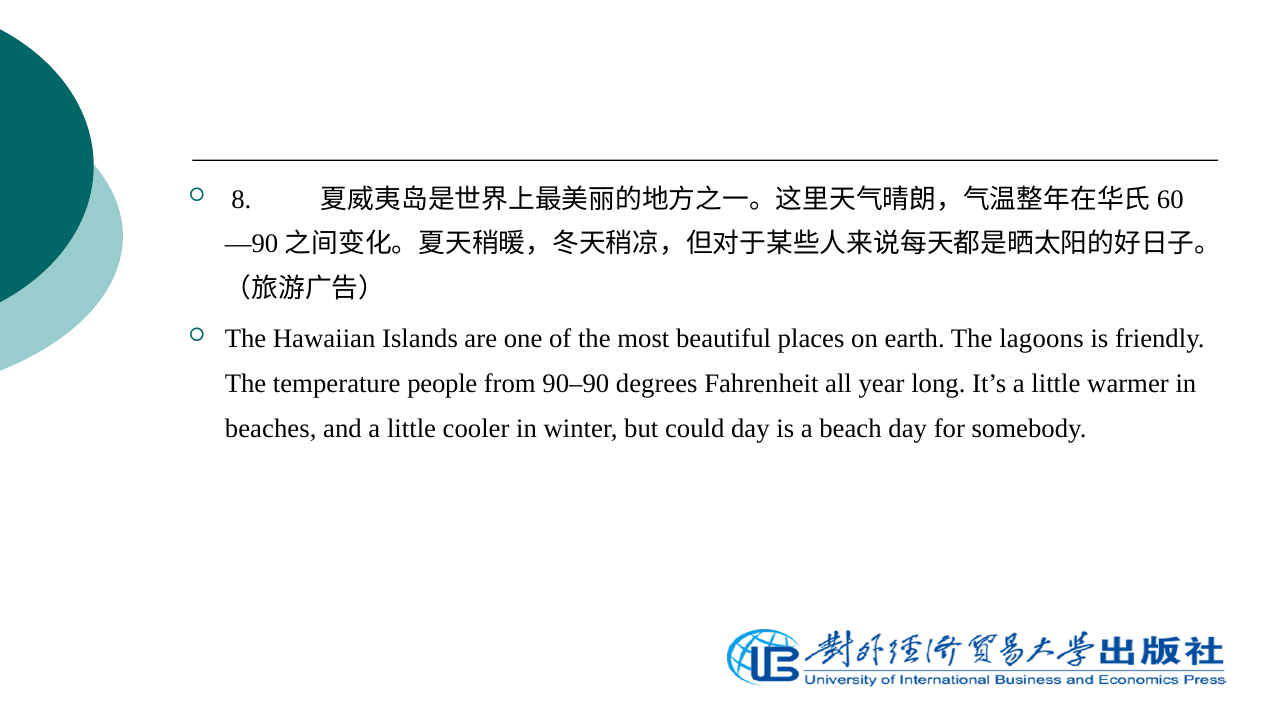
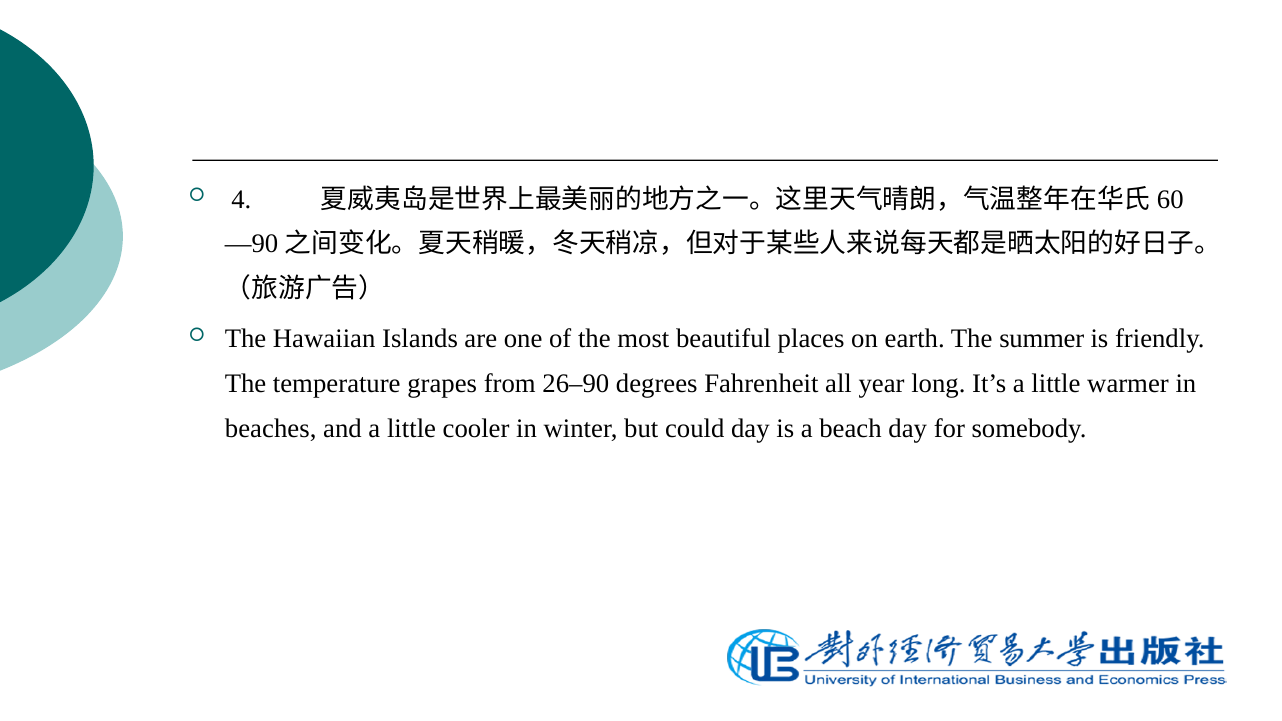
8: 8 -> 4 (241, 199)
lagoons: lagoons -> summer (1042, 339)
people: people -> grapes (442, 384)
90–90: 90–90 -> 26–90 (576, 384)
